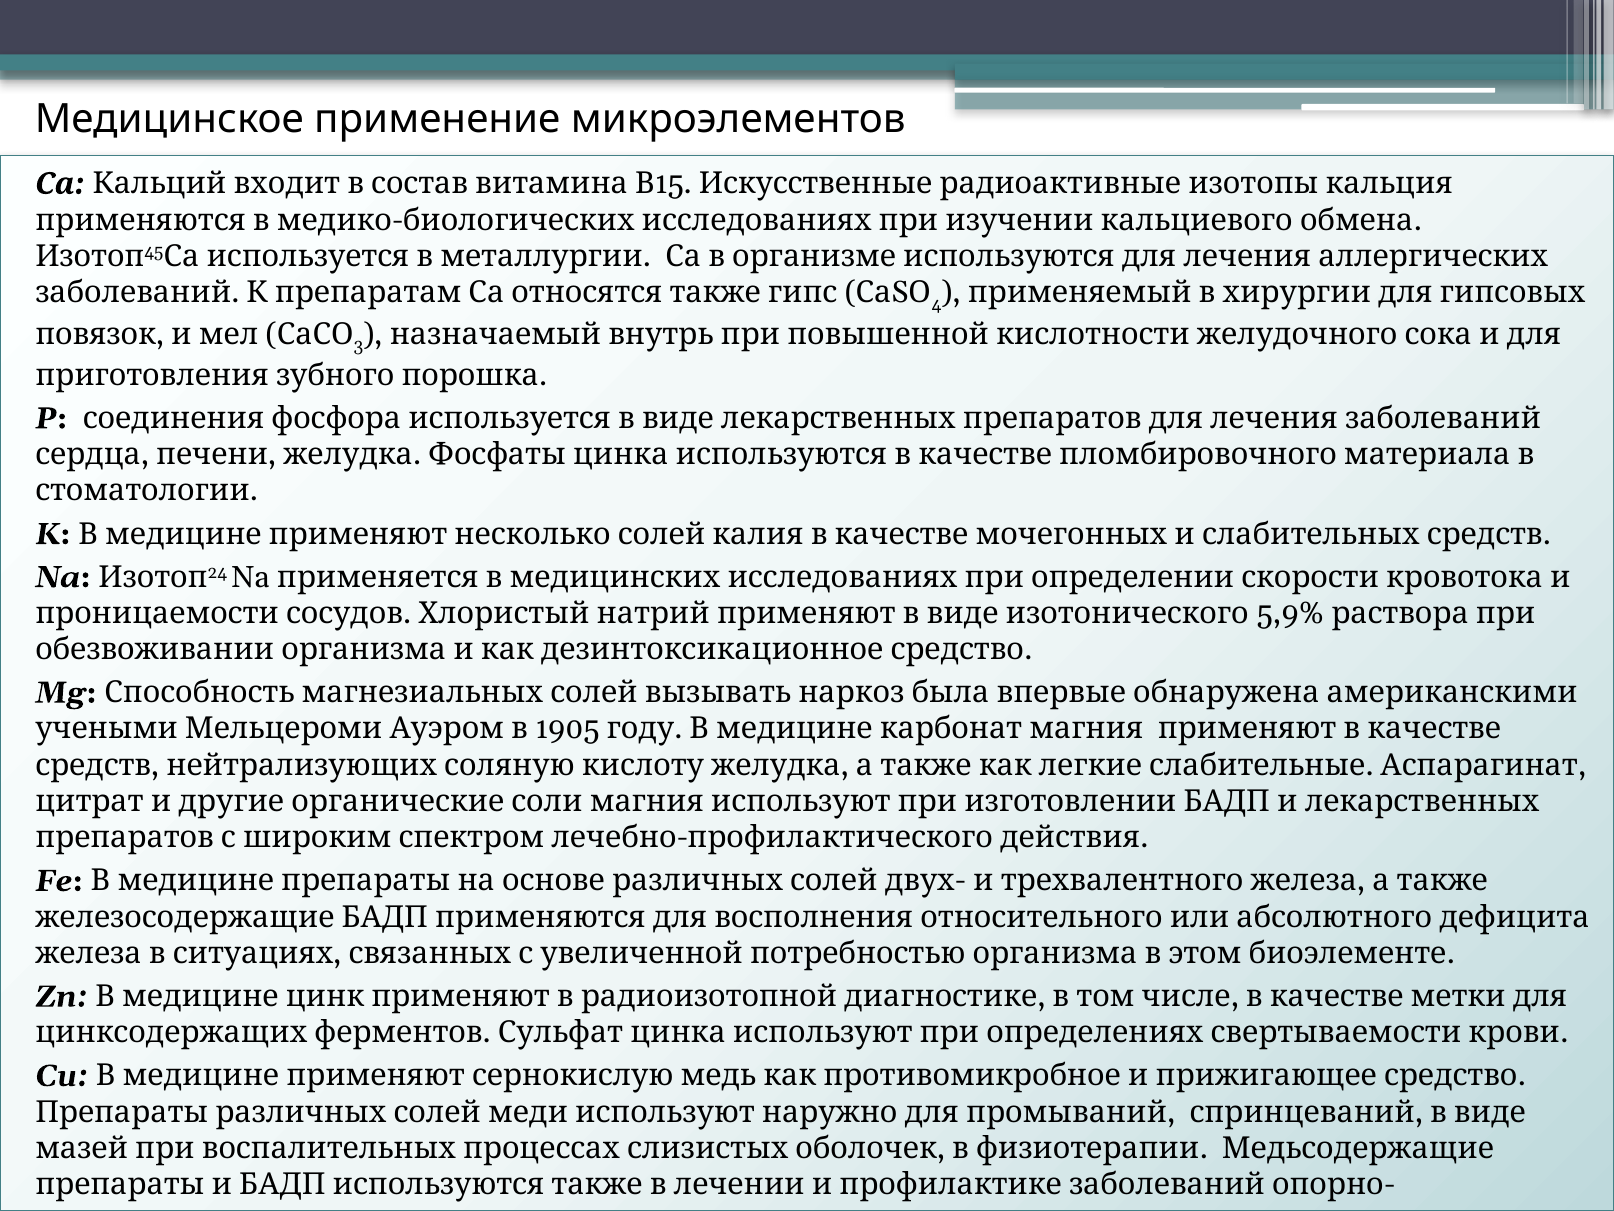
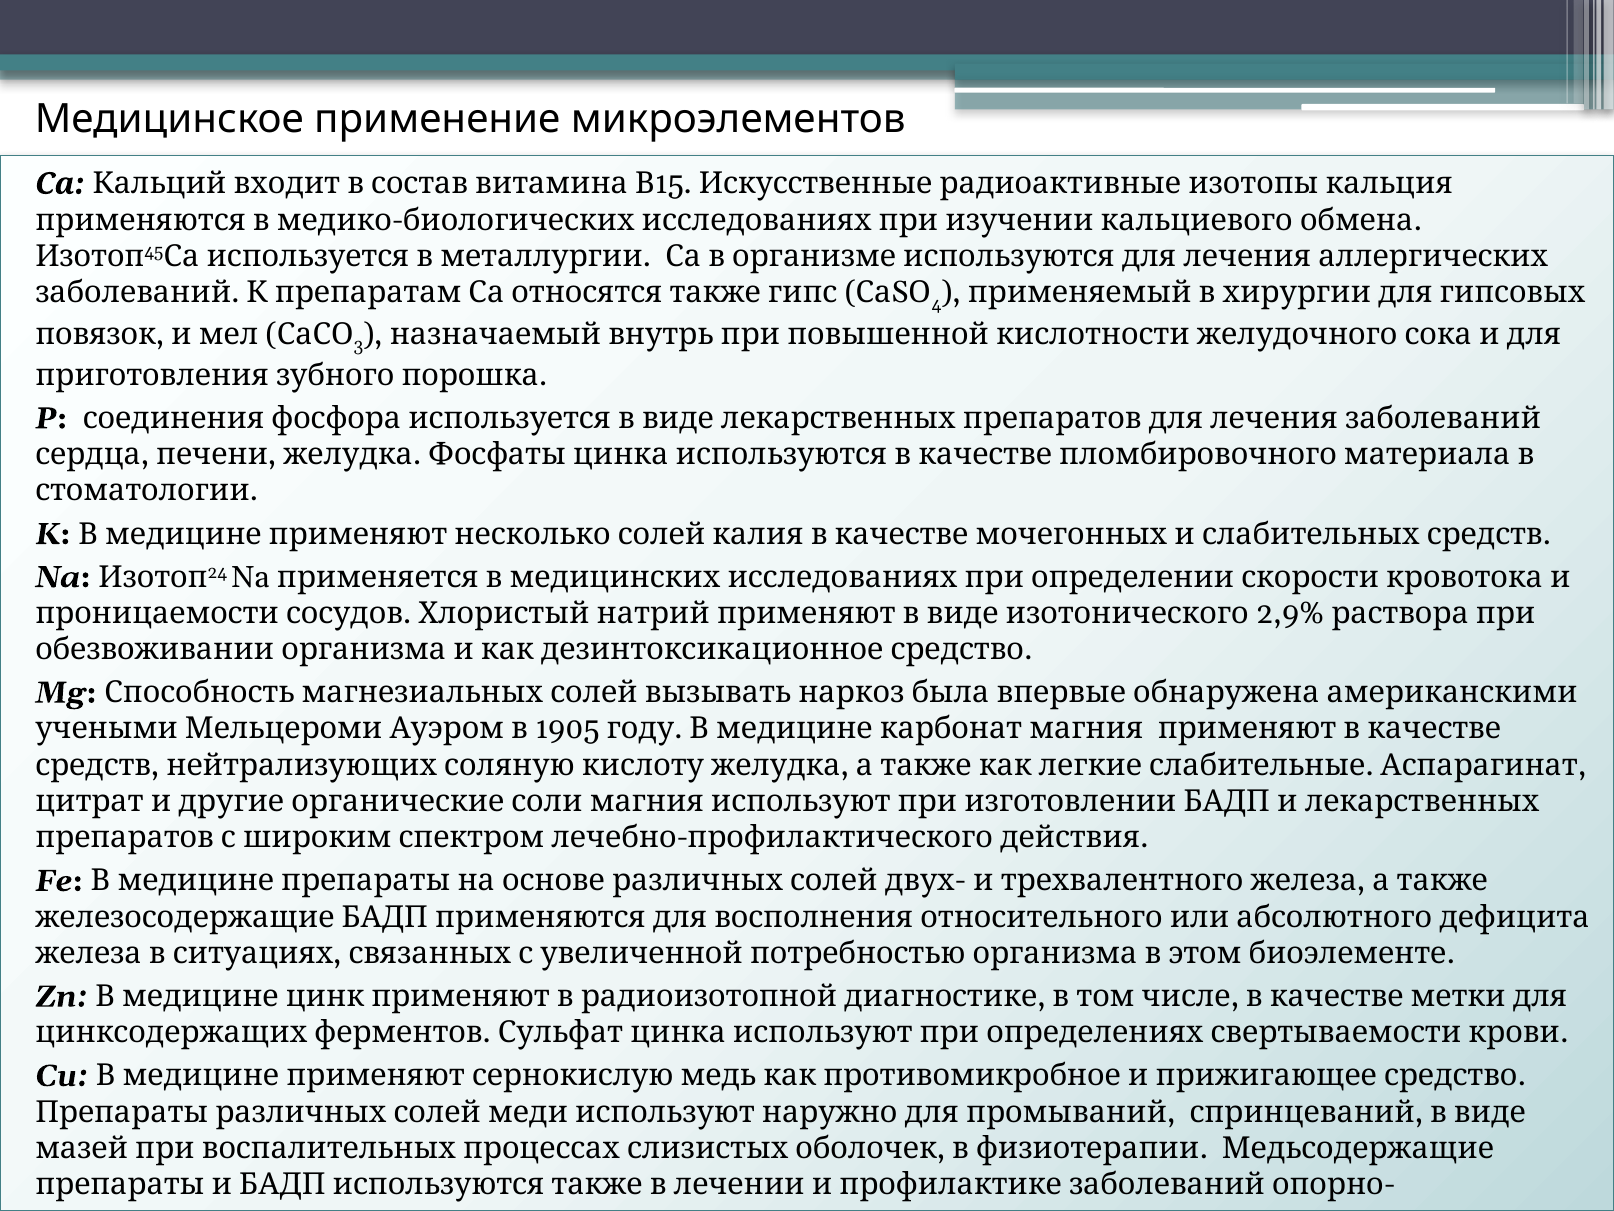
5,9%: 5,9% -> 2,9% (1290, 613)
